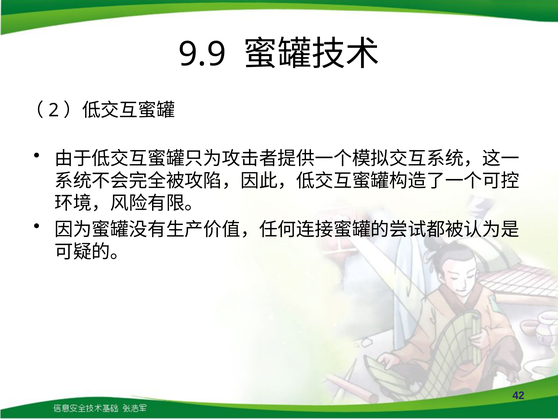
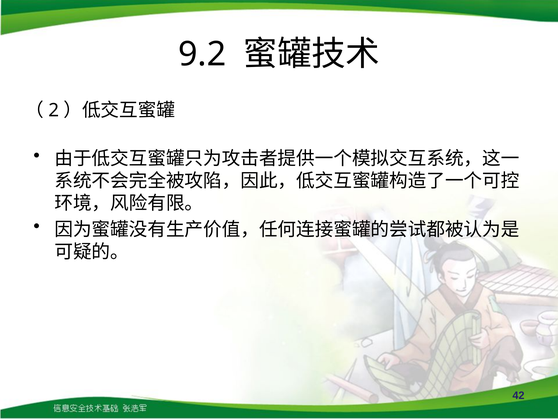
9.9: 9.9 -> 9.2 (202, 54)
